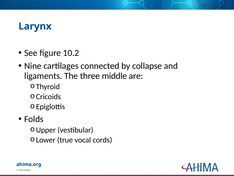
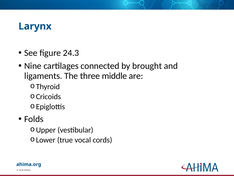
10.2: 10.2 -> 24.3 (71, 53)
collapse: collapse -> brought (147, 66)
